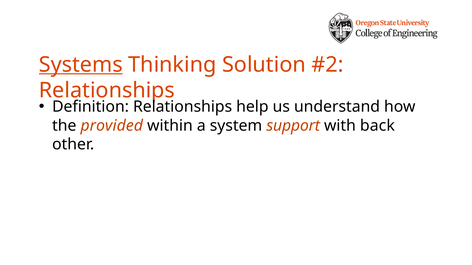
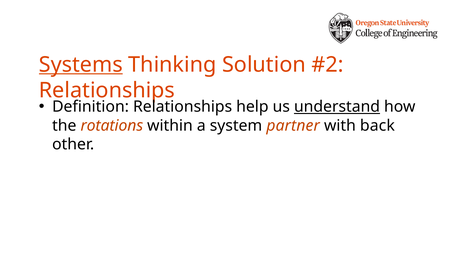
understand underline: none -> present (337, 107)
provided: provided -> rotations (112, 126)
support: support -> partner (293, 126)
